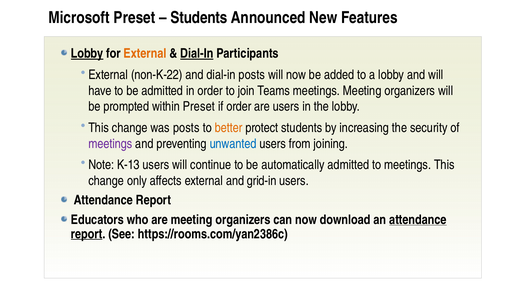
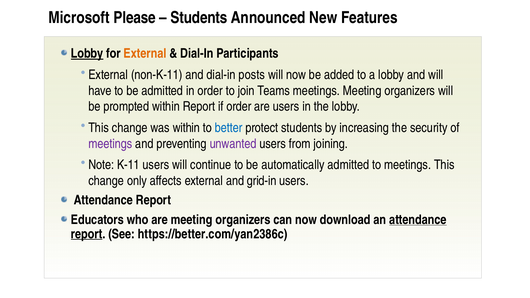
Microsoft Preset: Preset -> Please (135, 18)
Dial-In underline: present -> none (197, 53)
non-K-22: non-K-22 -> non-K-11 (157, 75)
within Preset: Preset -> Report (199, 107)
was posts: posts -> within (186, 128)
better colour: orange -> blue (229, 128)
unwanted colour: blue -> purple (233, 144)
K-13: K-13 -> K-11 (128, 165)
https://rooms.com/yan2386c: https://rooms.com/yan2386c -> https://better.com/yan2386c (213, 234)
